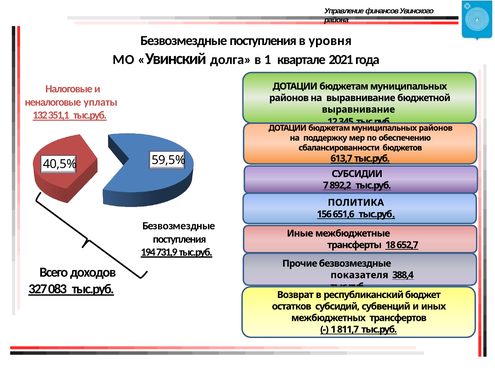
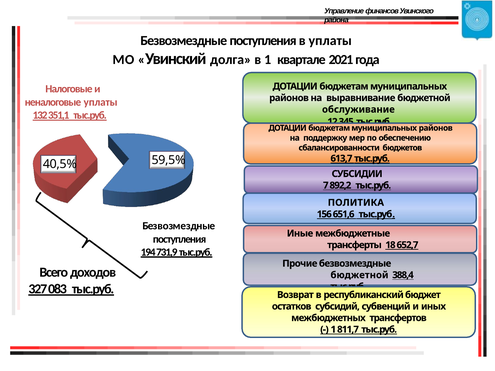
в уровня: уровня -> уплаты (330, 41)
выравнивание: выравнивание -> обслуживание (358, 110)
показателя: показателя -> бюджетной (359, 275)
